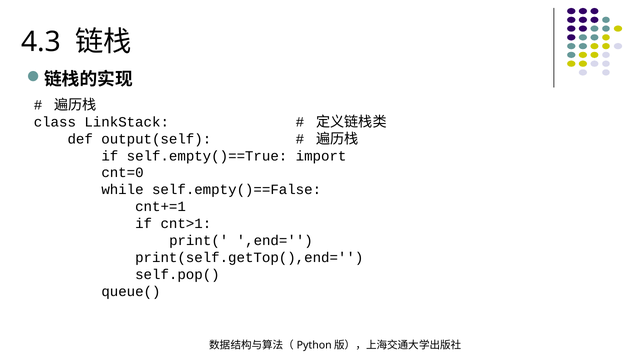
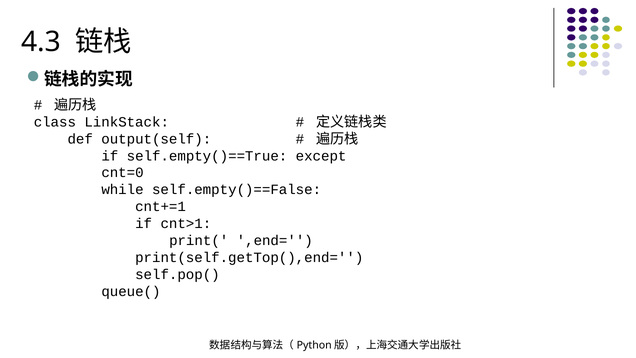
import: import -> except (321, 156)
